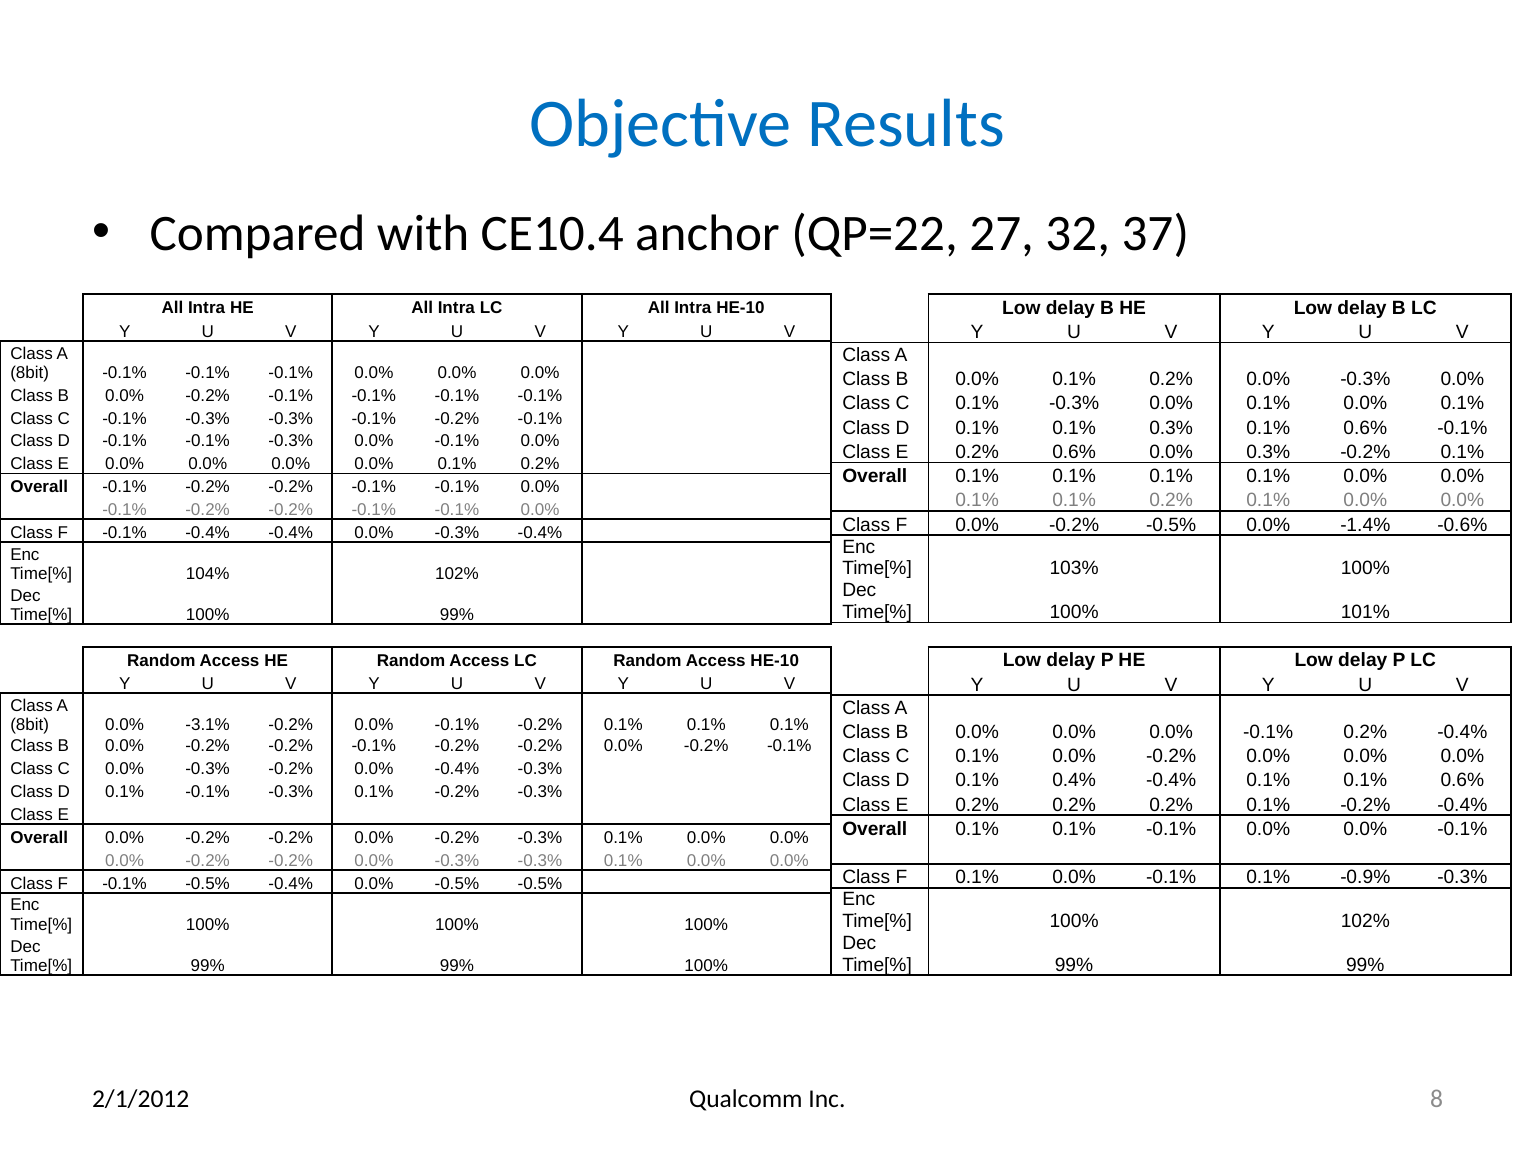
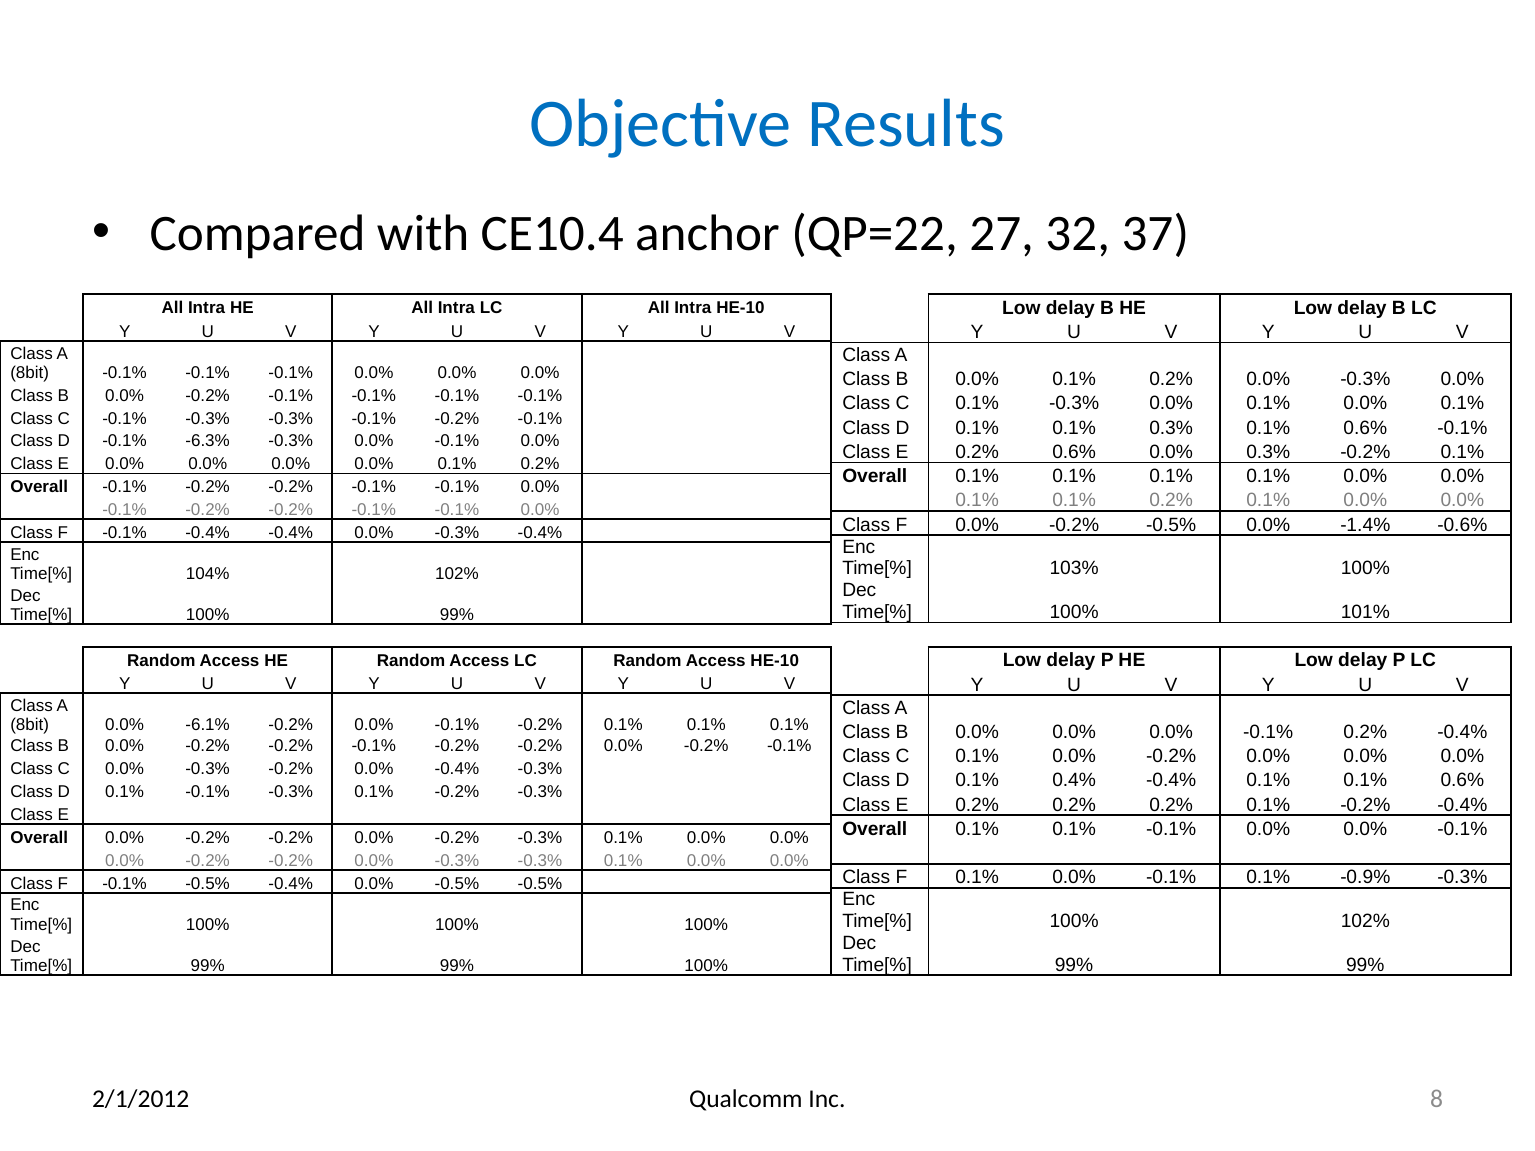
D -0.1% -0.1%: -0.1% -> -6.3% (208, 441)
-3.1%: -3.1% -> -6.1% (208, 725)
